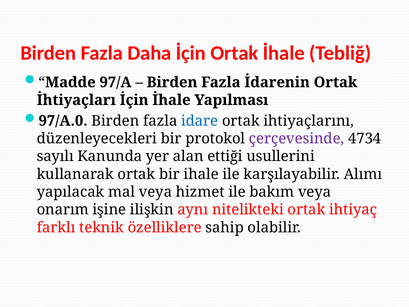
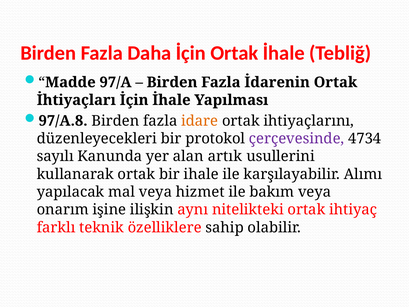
97/A.0: 97/A.0 -> 97/A.8 (63, 121)
idare colour: blue -> orange (200, 121)
ettiği: ettiği -> artık (225, 156)
